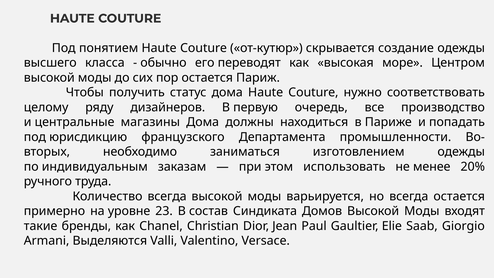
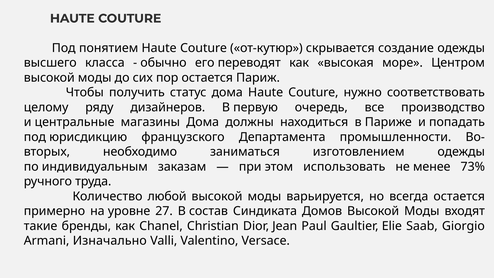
20%: 20% -> 73% (473, 167)
Количество всегда: всегда -> любой (167, 196)
23: 23 -> 27 (164, 211)
Выделяются: Выделяются -> Изначально (110, 241)
